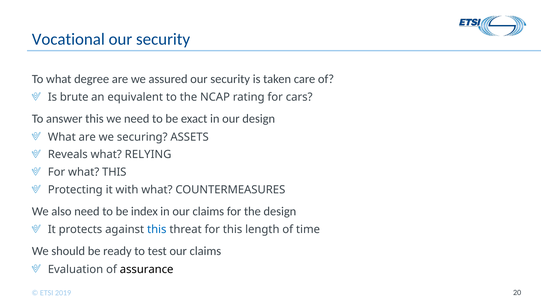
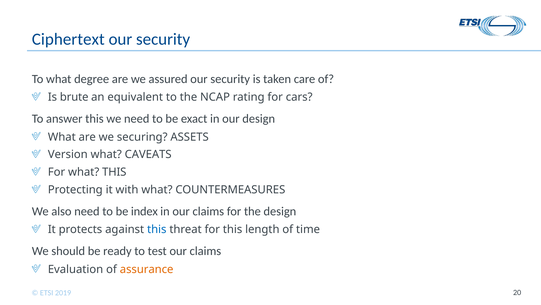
Vocational: Vocational -> Ciphertext (68, 39)
Reveals: Reveals -> Version (68, 154)
RELYING: RELYING -> CAVEATS (148, 154)
assurance colour: black -> orange (147, 269)
